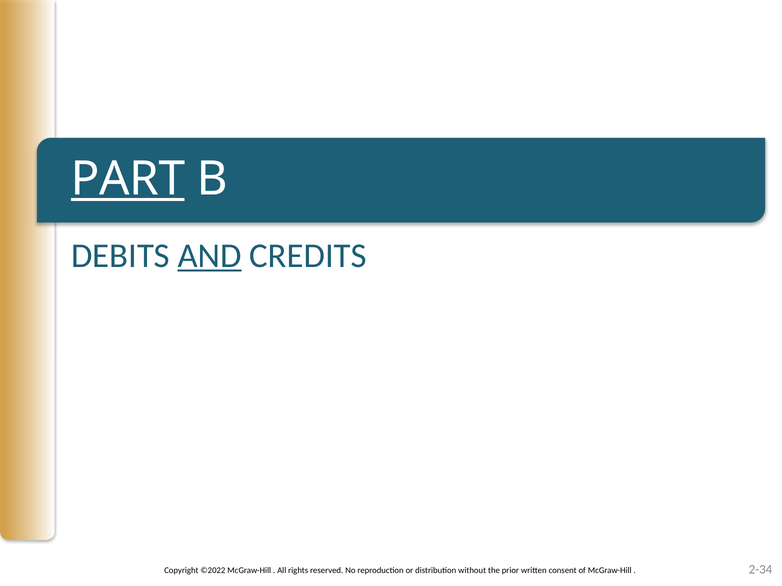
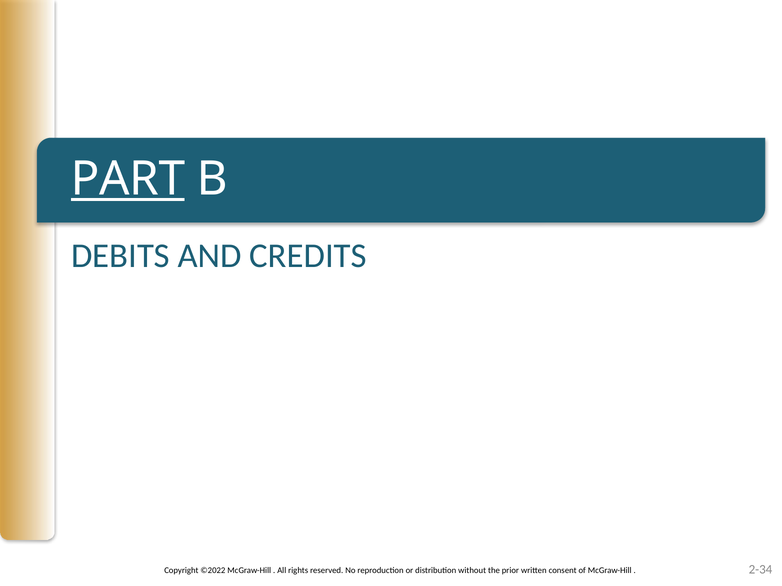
AND underline: present -> none (210, 256)
